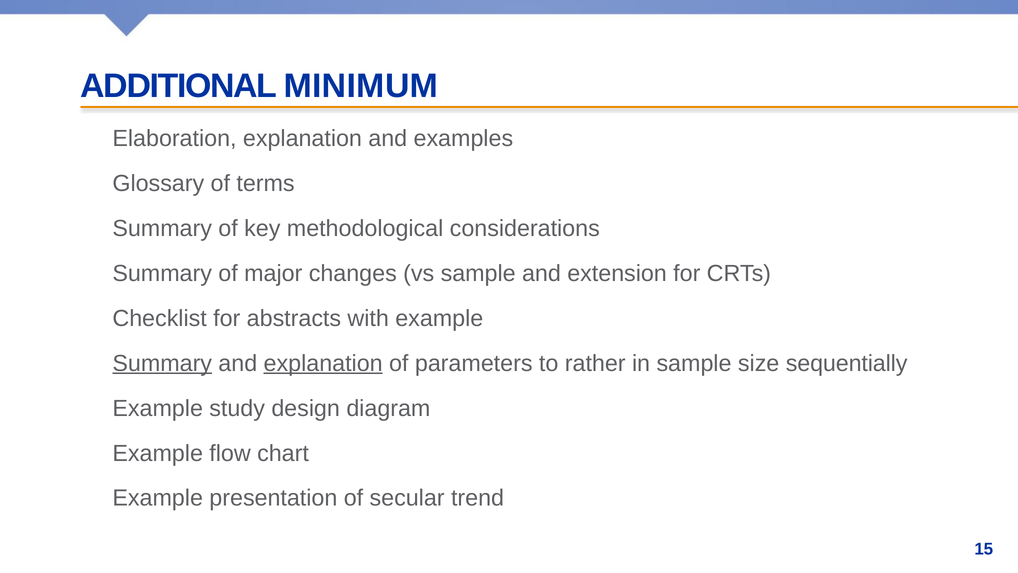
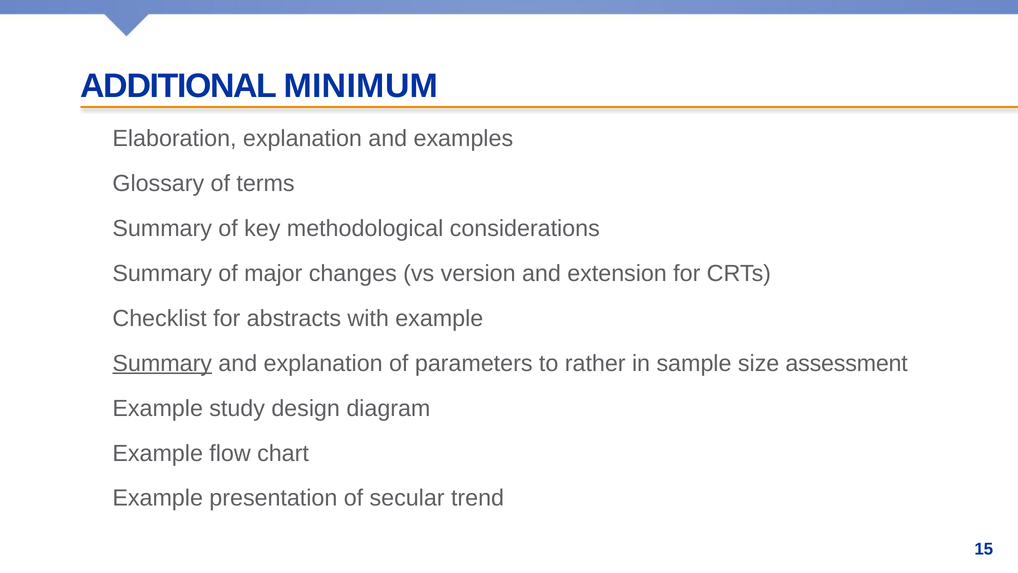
vs sample: sample -> version (478, 273)
explanation underline: present -> none (323, 363)
sequentially: sequentially -> assessment (847, 363)
